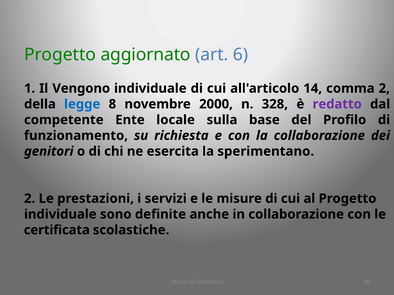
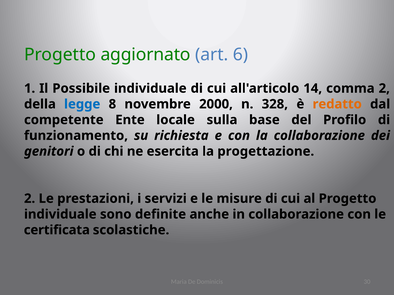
Vengono: Vengono -> Possibile (81, 89)
redatto colour: purple -> orange (337, 104)
sperimentano: sperimentano -> progettazione (266, 152)
